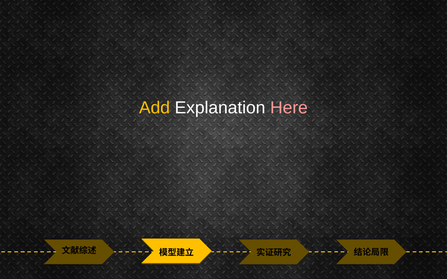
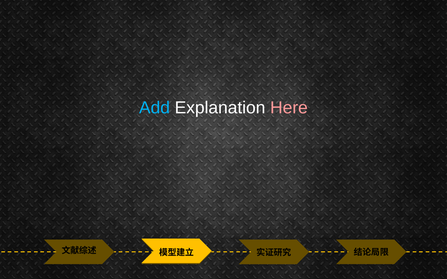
Add colour: yellow -> light blue (155, 108)
